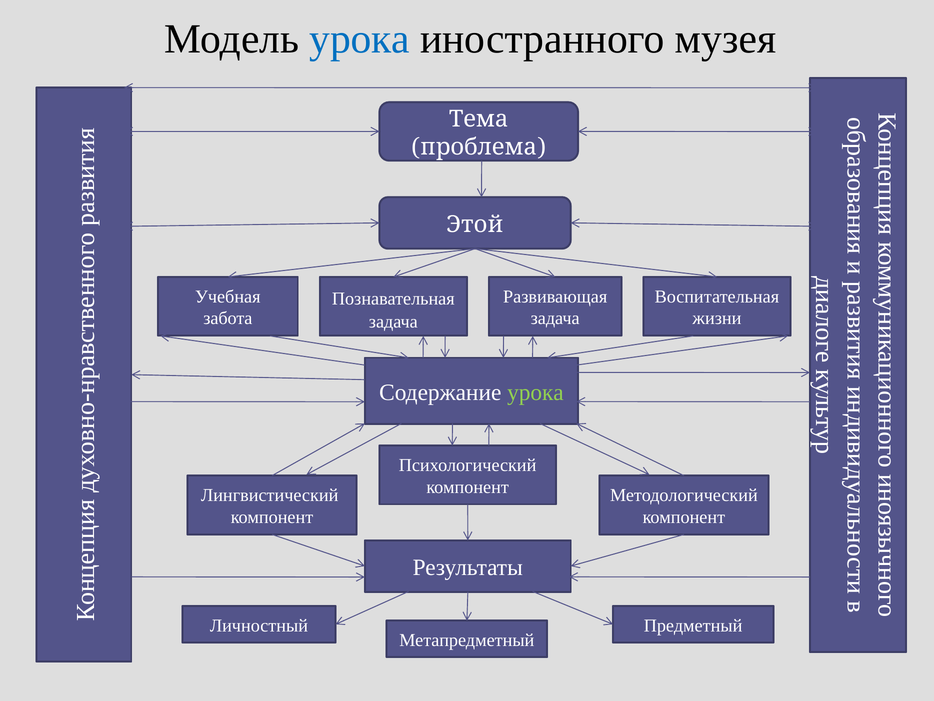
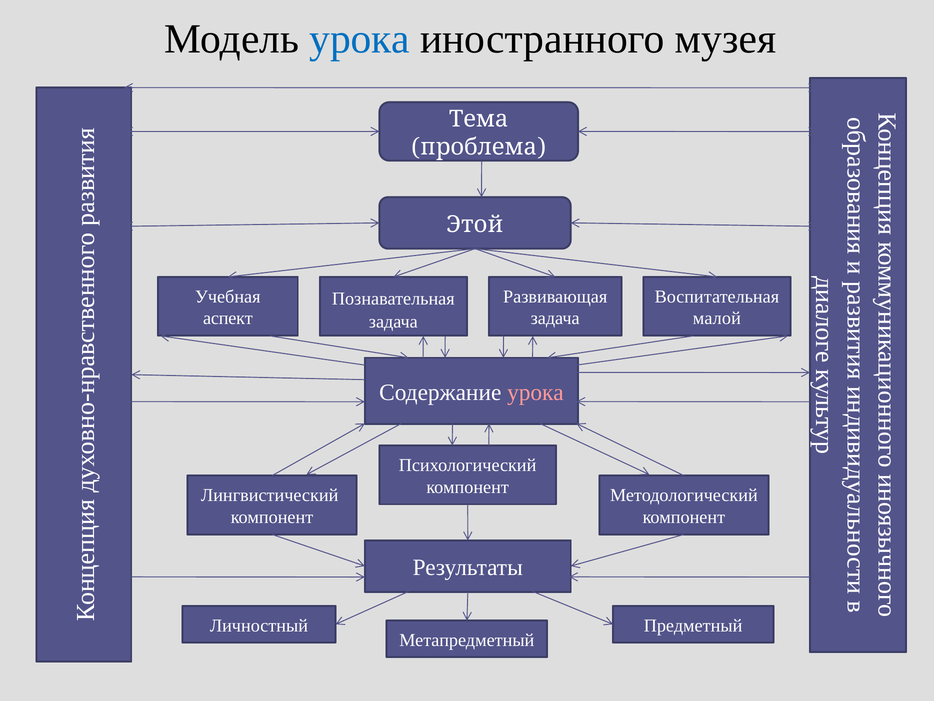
забота: забота -> аспект (228, 318)
жизни: жизни -> малой (717, 318)
урока colour: light green -> pink (535, 392)
